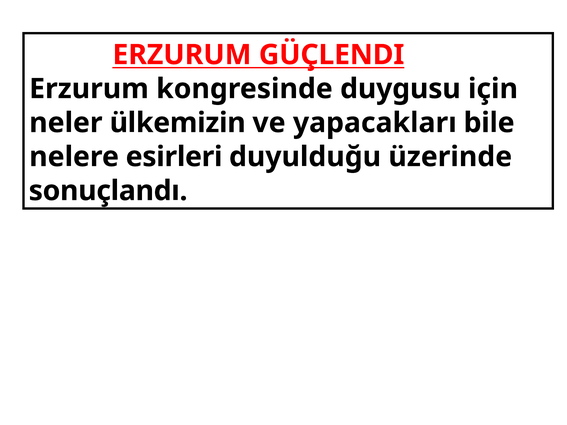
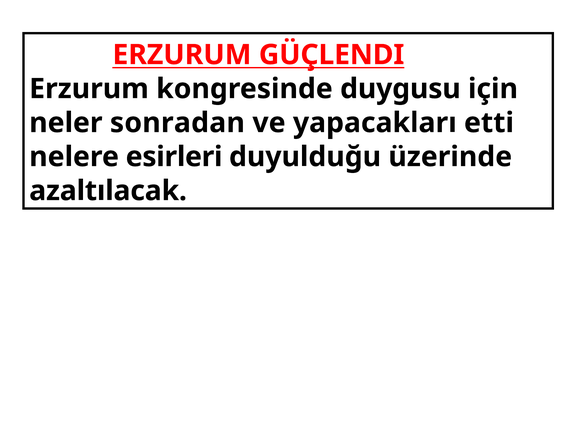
ülkemizin: ülkemizin -> sonradan (177, 123)
bile: bile -> etti (489, 123)
sonuçlandı: sonuçlandı -> azaltılacak (108, 191)
